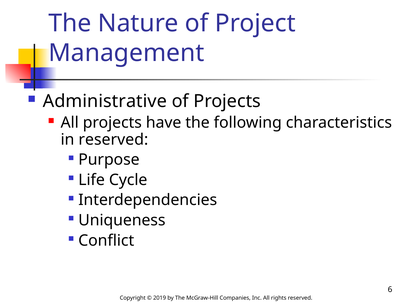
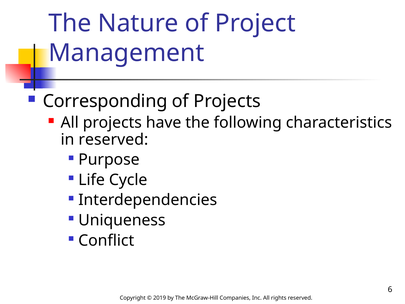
Administrative: Administrative -> Corresponding (105, 101)
